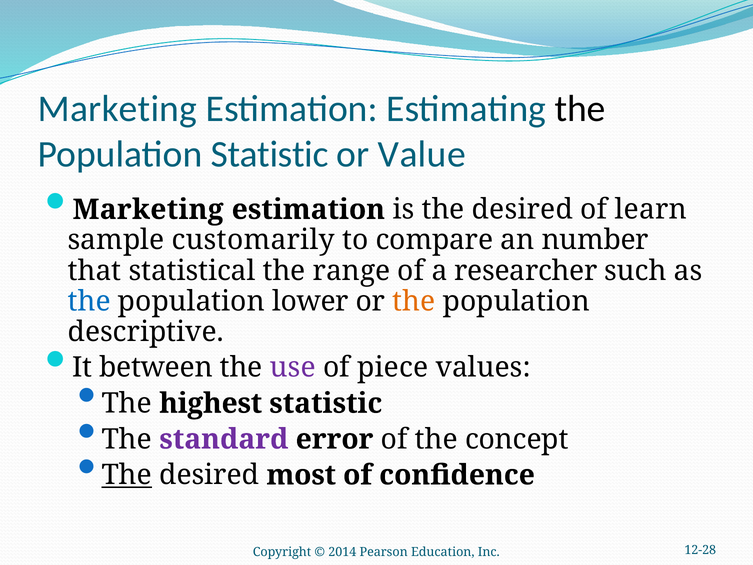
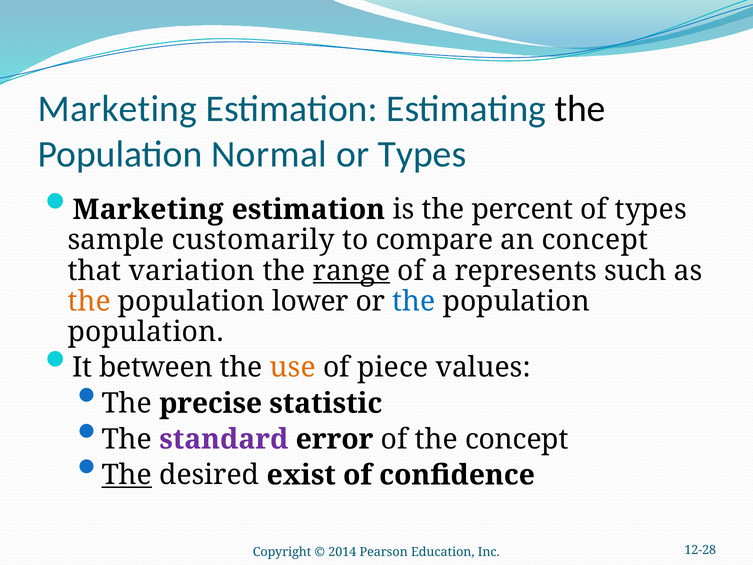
Population Statistic: Statistic -> Normal (269, 154)
or Value: Value -> Types (422, 154)
is the desired: desired -> percent (523, 209)
of learn: learn -> types (651, 209)
an number: number -> concept (595, 240)
statistical: statistical -> variation (192, 271)
range underline: none -> present (352, 271)
researcher: researcher -> represents (526, 271)
the colour: blue -> orange (89, 301)
the colour: orange -> blue (414, 301)
descriptive: descriptive -> population (146, 332)
use colour: purple -> orange (293, 367)
highest: highest -> precise (211, 403)
most: most -> exist (301, 475)
